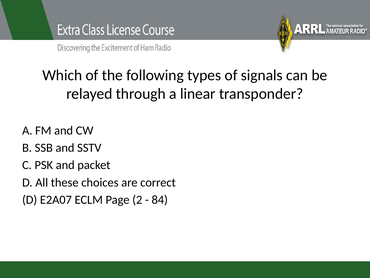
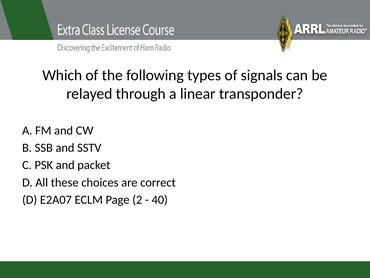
84: 84 -> 40 (160, 199)
